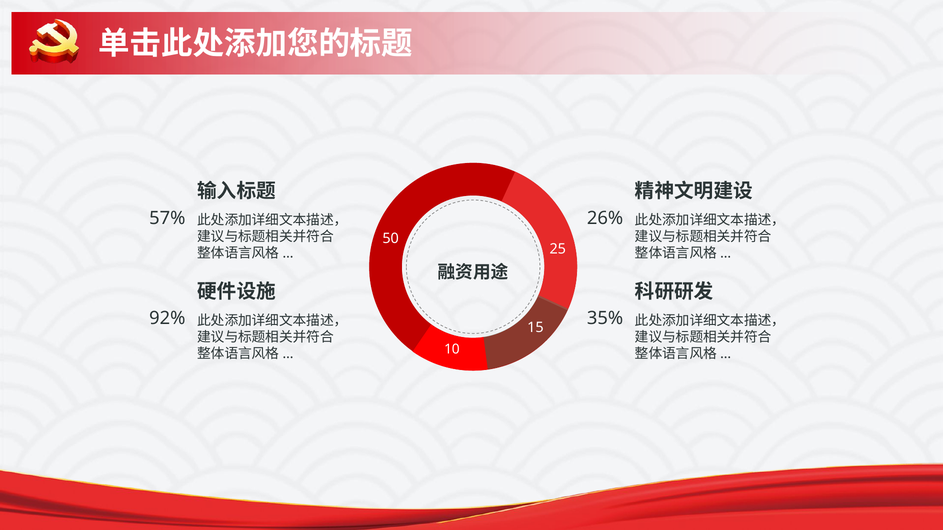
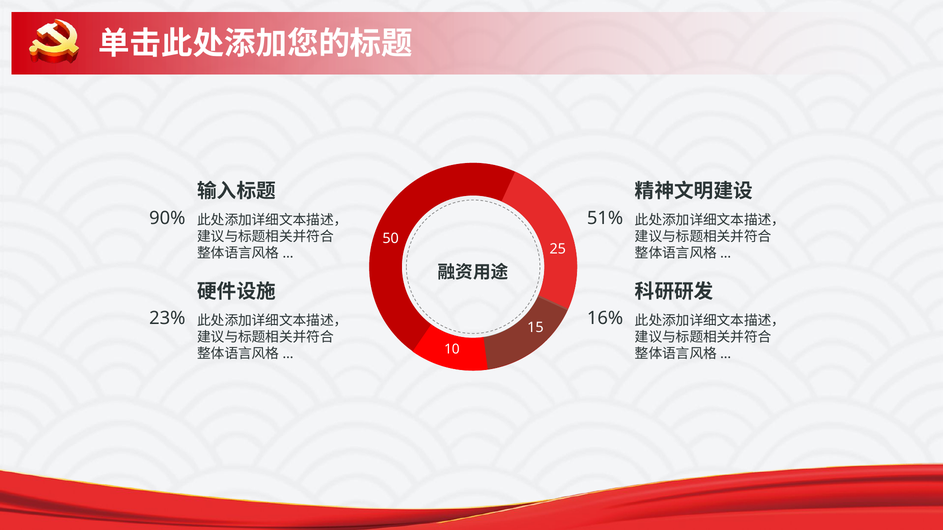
57%: 57% -> 90% (167, 218)
26%: 26% -> 51% (605, 218)
92%: 92% -> 23% (167, 319)
35%: 35% -> 16% (605, 319)
